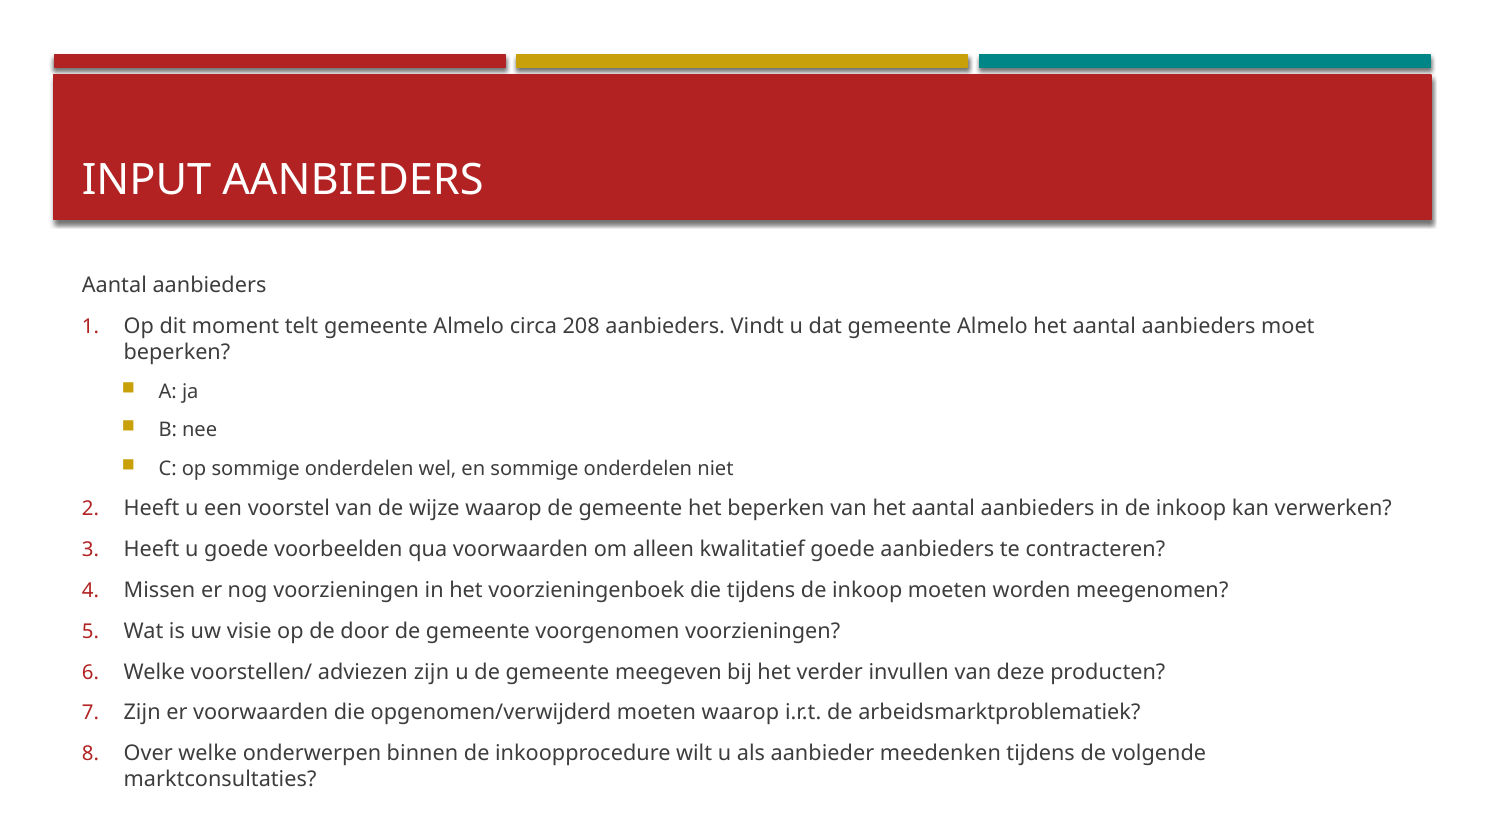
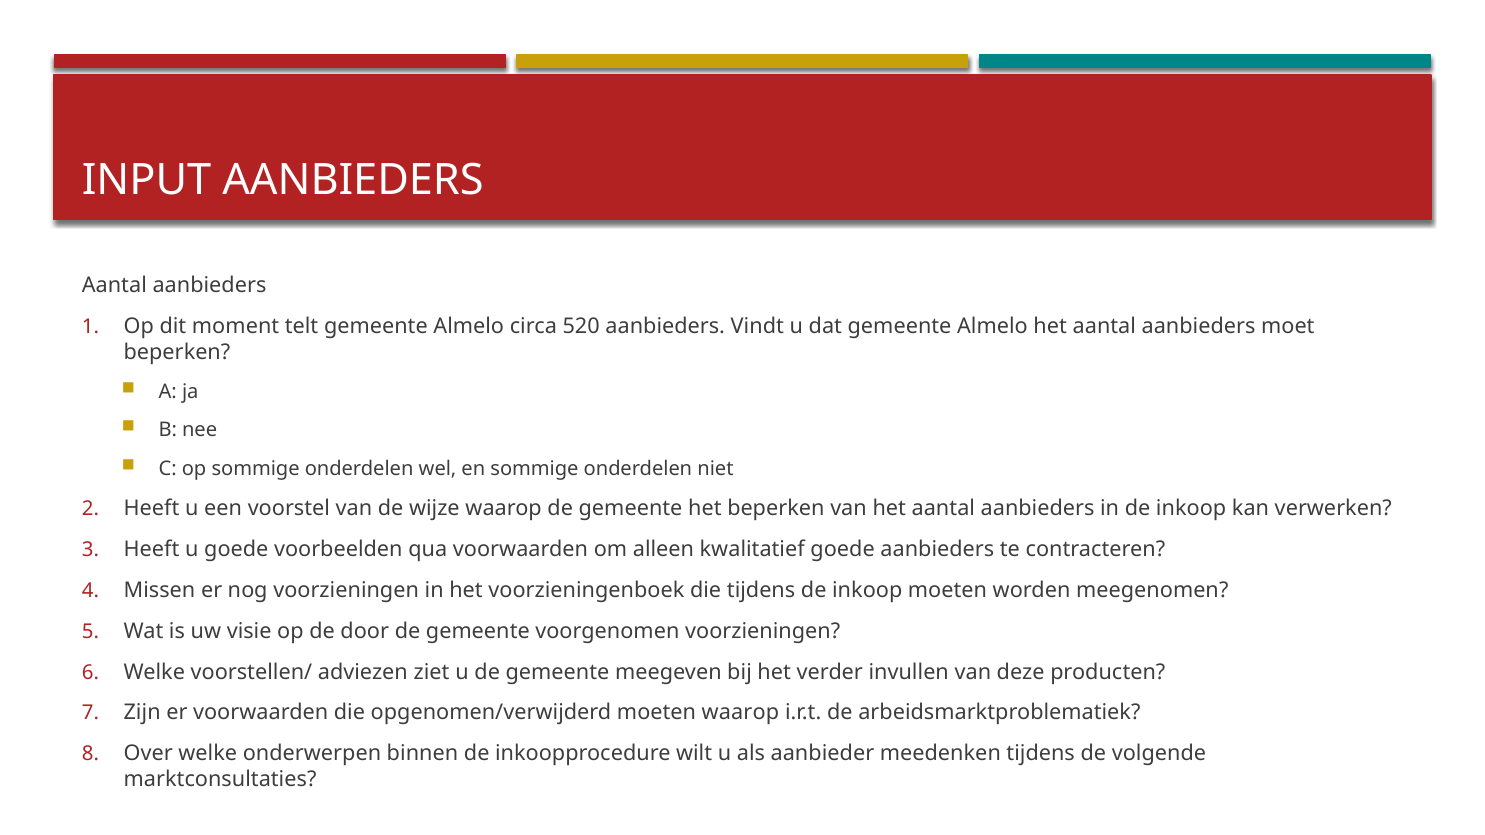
208: 208 -> 520 (581, 327)
adviezen zijn: zijn -> ziet (432, 672)
